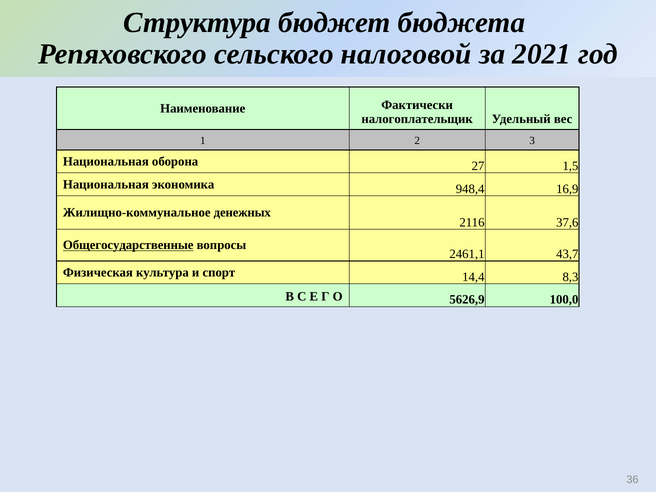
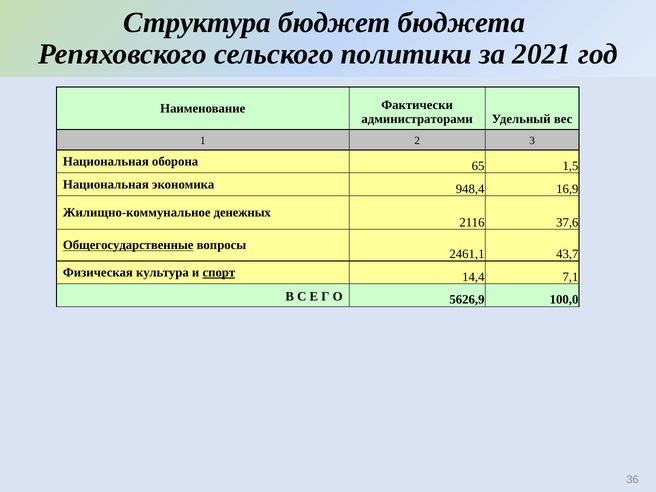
налоговой: налоговой -> политики (406, 54)
налогоплательщик: налогоплательщик -> администраторами (417, 119)
27: 27 -> 65 (478, 166)
спорт underline: none -> present (219, 272)
8,3: 8,3 -> 7,1 (570, 277)
